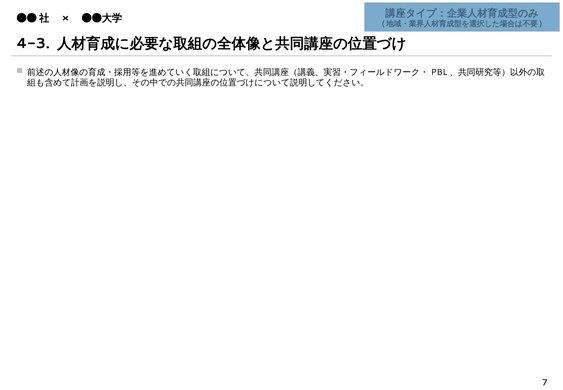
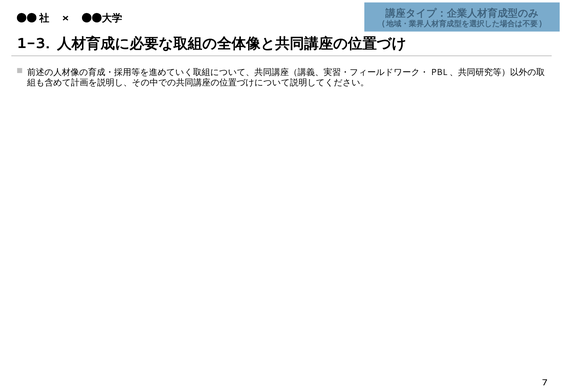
4-3: 4-3 -> 1-3 (33, 43)
